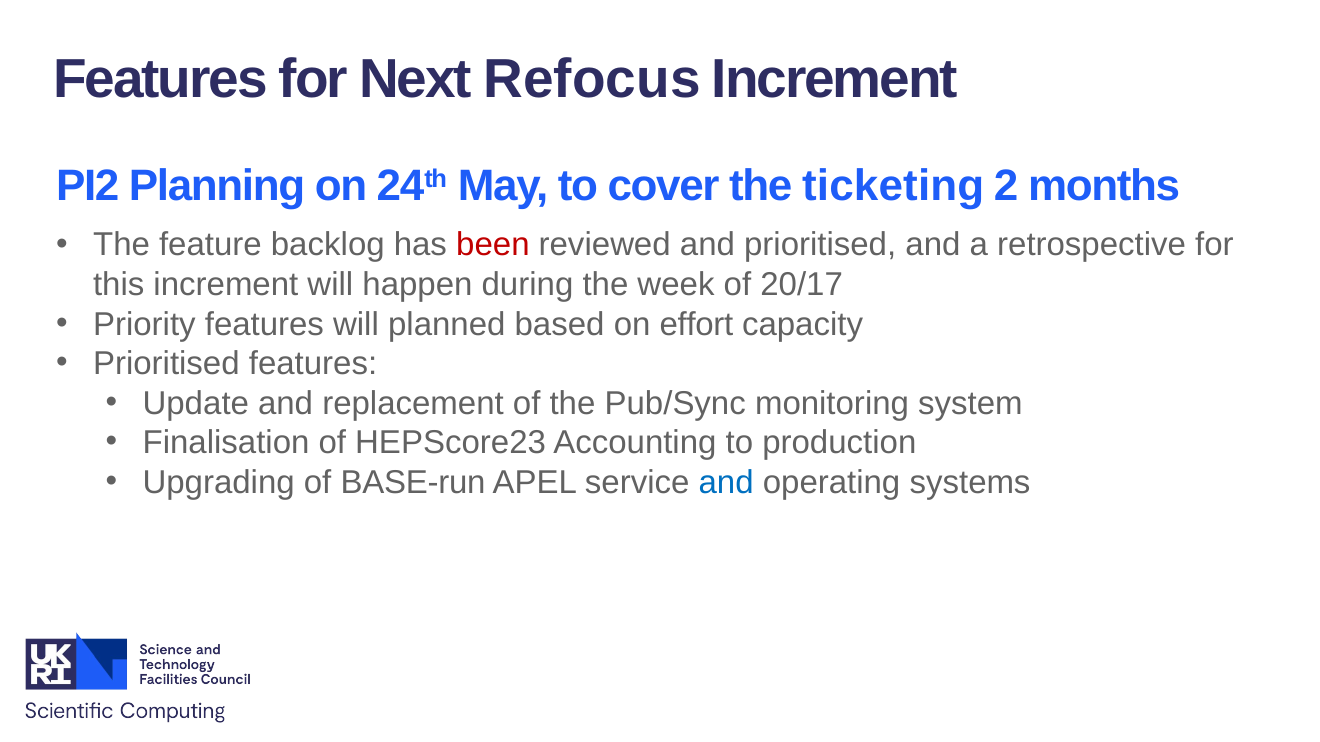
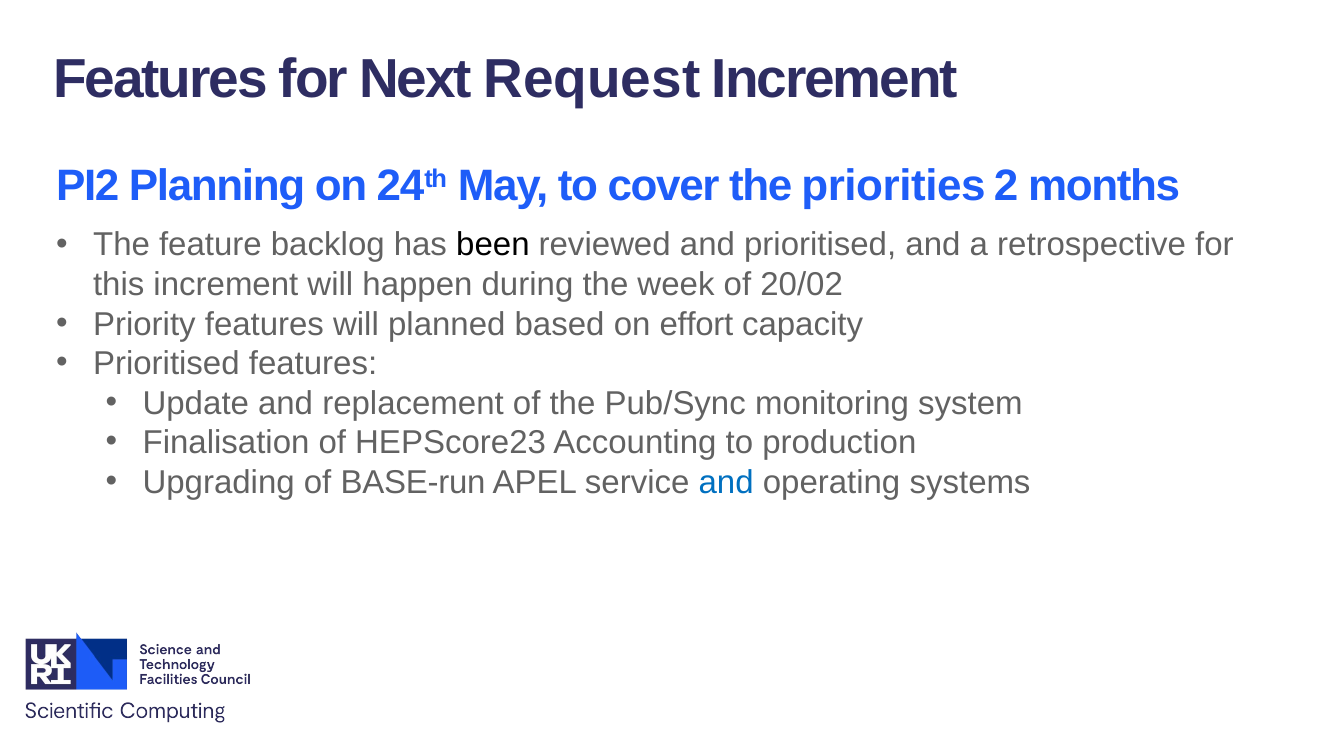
Refocus: Refocus -> Request (592, 79)
ticketing: ticketing -> priorities (893, 186)
been colour: red -> black (493, 245)
20/17: 20/17 -> 20/02 (802, 285)
